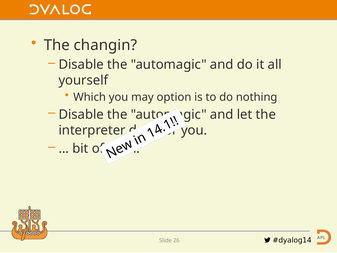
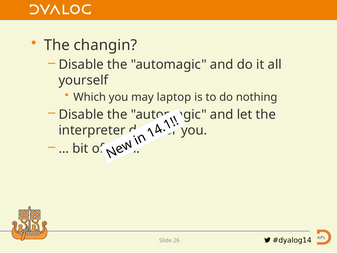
option: option -> laptop (174, 97)
